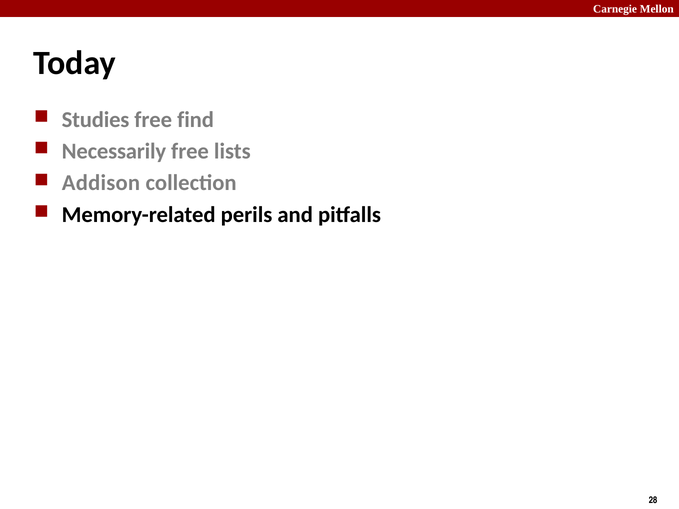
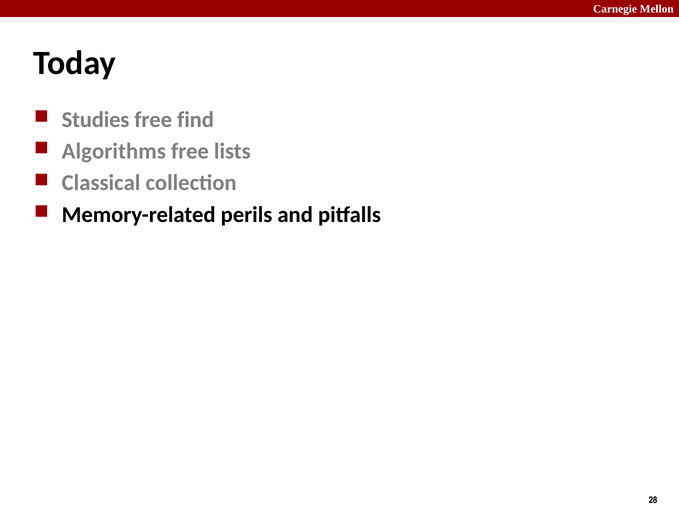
Necessarily: Necessarily -> Algorithms (114, 151)
Addison: Addison -> Classical (101, 183)
